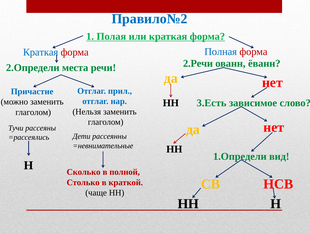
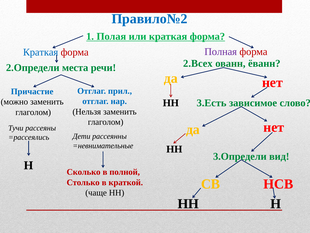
Полная colour: blue -> purple (221, 52)
2.Речи: 2.Речи -> 2.Всех (198, 63)
1.Определи: 1.Определи -> 3.Определи (240, 156)
